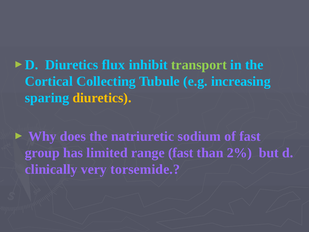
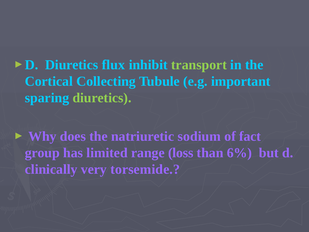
increasing: increasing -> important (241, 81)
diuretics colour: yellow -> light green (102, 98)
of fast: fast -> fact (250, 136)
range fast: fast -> loss (181, 153)
2%: 2% -> 6% (239, 153)
